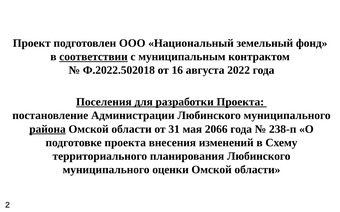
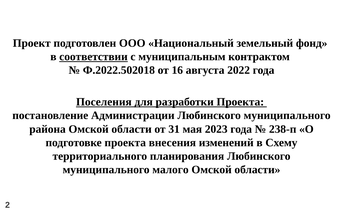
района underline: present -> none (48, 129)
2066: 2066 -> 2023 (216, 129)
оценки: оценки -> малого (170, 170)
